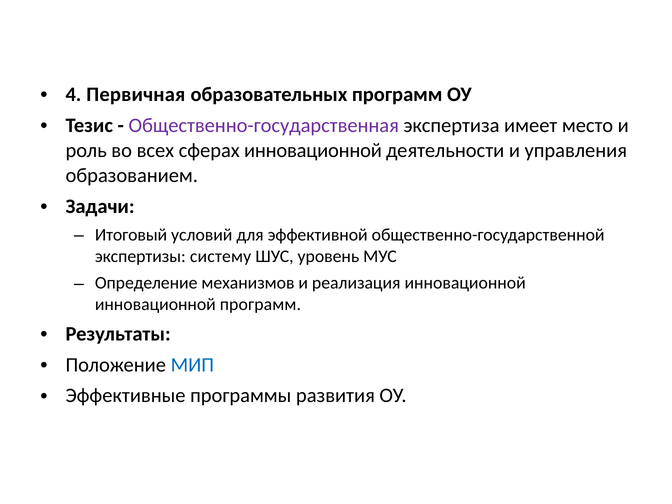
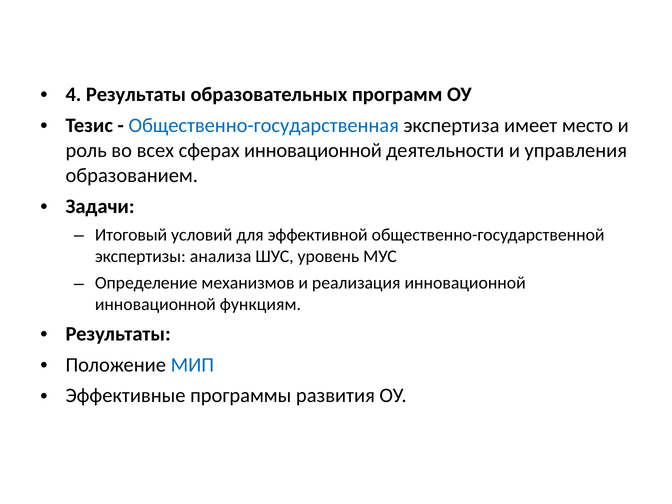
4 Первичная: Первичная -> Результаты (136, 94)
Общественно-государственная colour: purple -> blue (264, 125)
систему: систему -> анализа (221, 256)
инновационной программ: программ -> функциям (260, 305)
